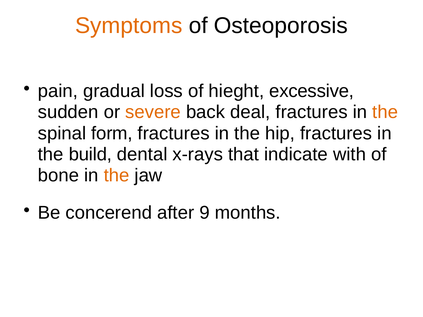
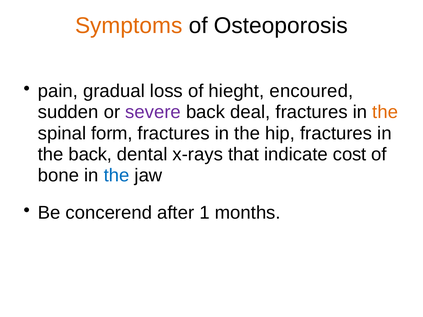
excessive: excessive -> encoured (311, 91)
severe colour: orange -> purple (153, 112)
the build: build -> back (90, 154)
with: with -> cost (350, 154)
the colour: orange -> blue (117, 176)
9: 9 -> 1 (205, 213)
